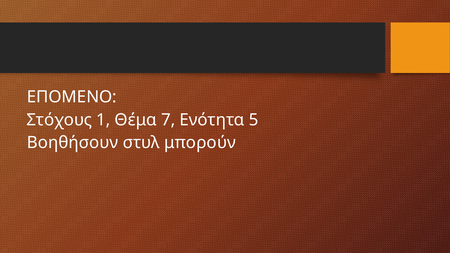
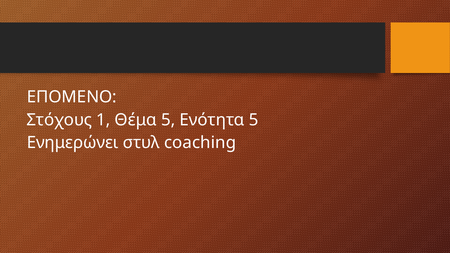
Θέμα 7: 7 -> 5 (168, 120)
Βοηθήσουν: Βοηθήσουν -> Ενημερώνει (73, 143)
μπορούν: μπορούν -> coaching (200, 143)
